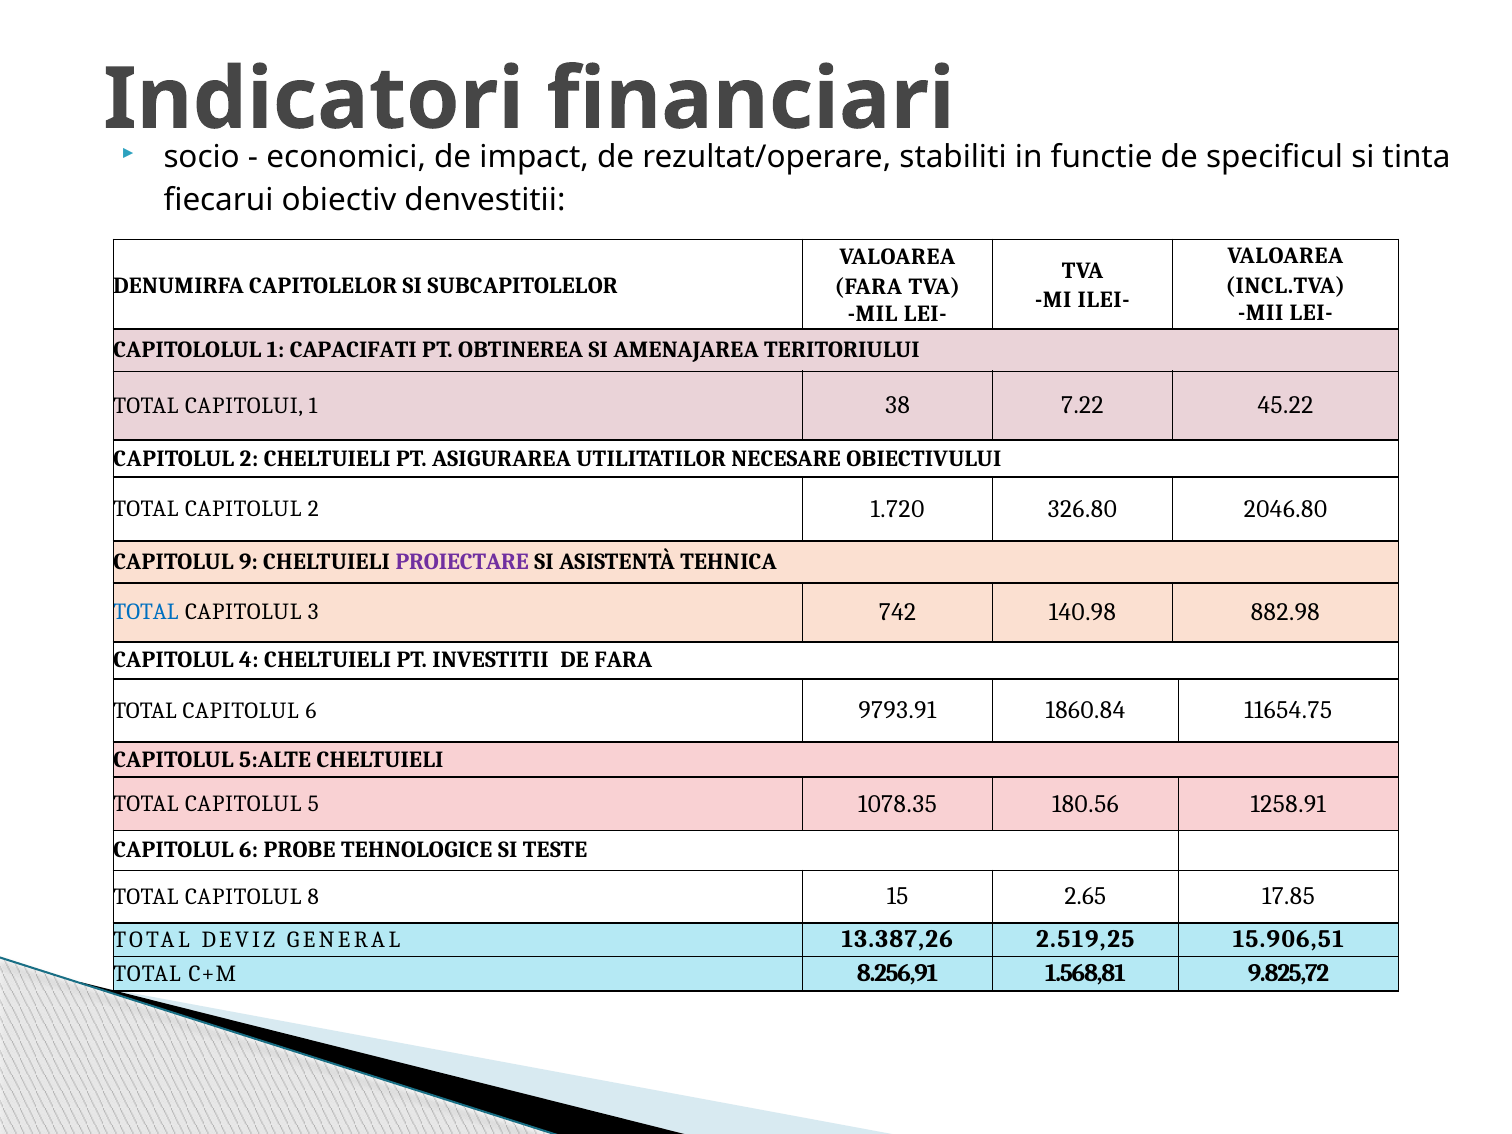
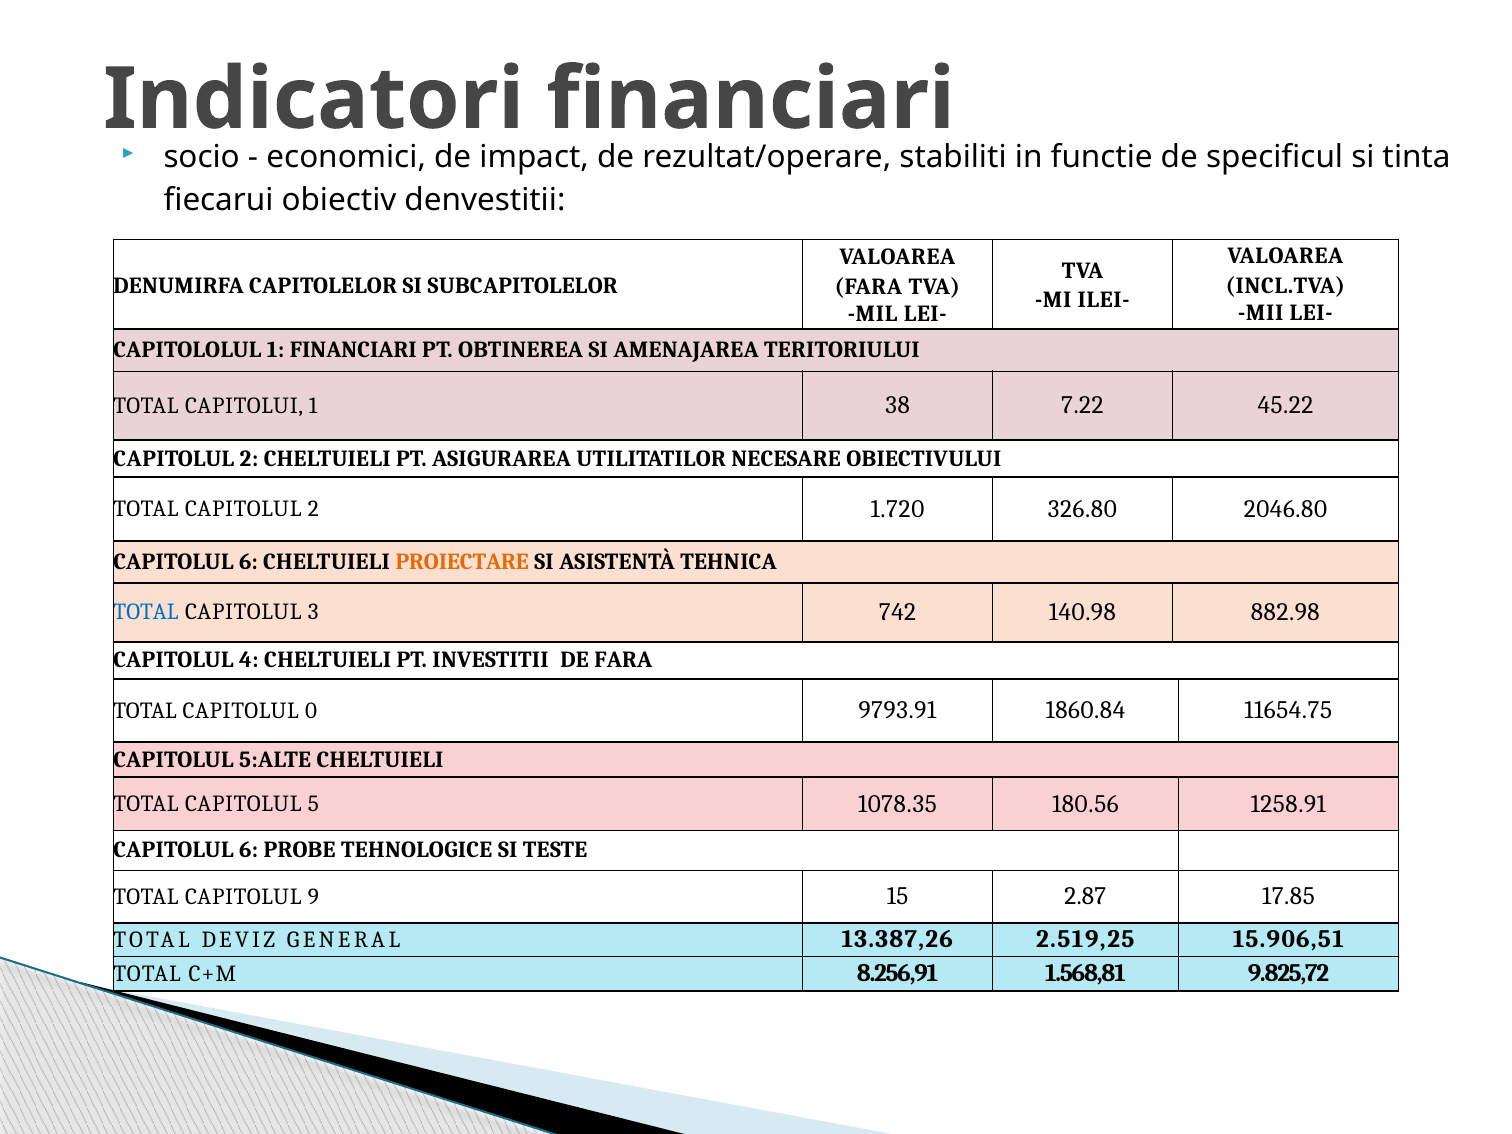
1 CAPACIFATI: CAPACIFATI -> FINANCIARI (353, 350)
9: 9 -> 6 (248, 562)
PROIECTARE colour: purple -> orange (462, 562)
TOTAL CAPITOLUL 6: 6 -> 0 (311, 711)
8: 8 -> 9 (313, 896)
2.65: 2.65 -> 2.87 (1085, 896)
